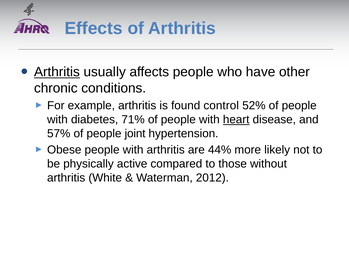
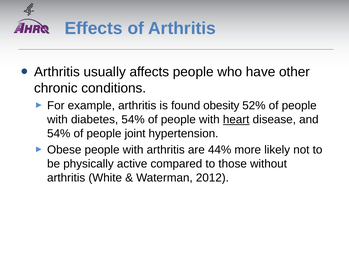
Arthritis underline: present -> none (57, 72)
control: control -> obesity (221, 105)
diabetes 71%: 71% -> 54% (133, 119)
57%: 57% -> 54% (59, 133)
